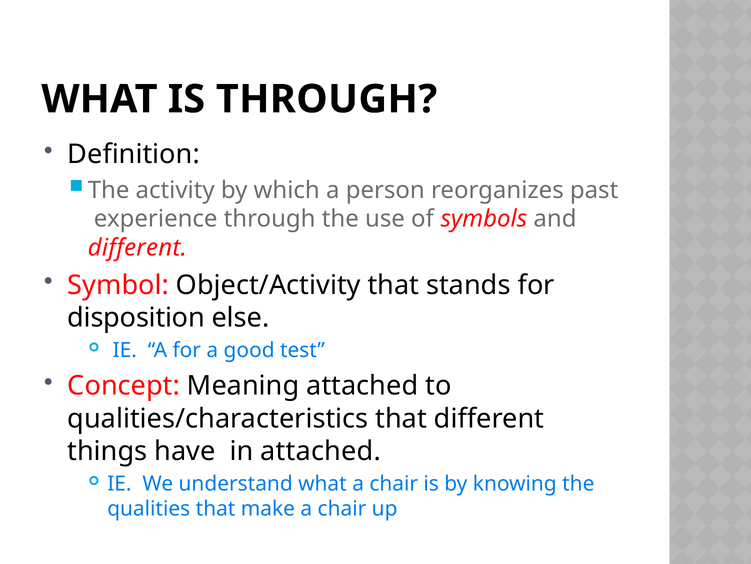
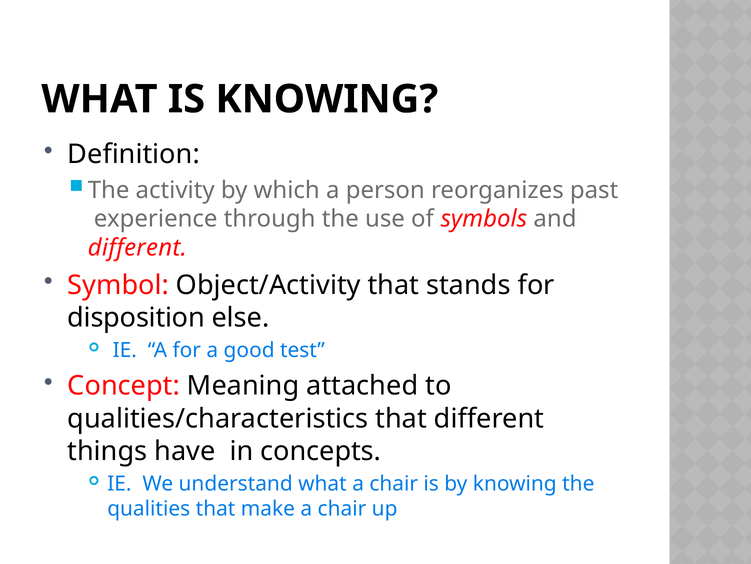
IS THROUGH: THROUGH -> KNOWING (327, 99)
in attached: attached -> concepts (321, 451)
